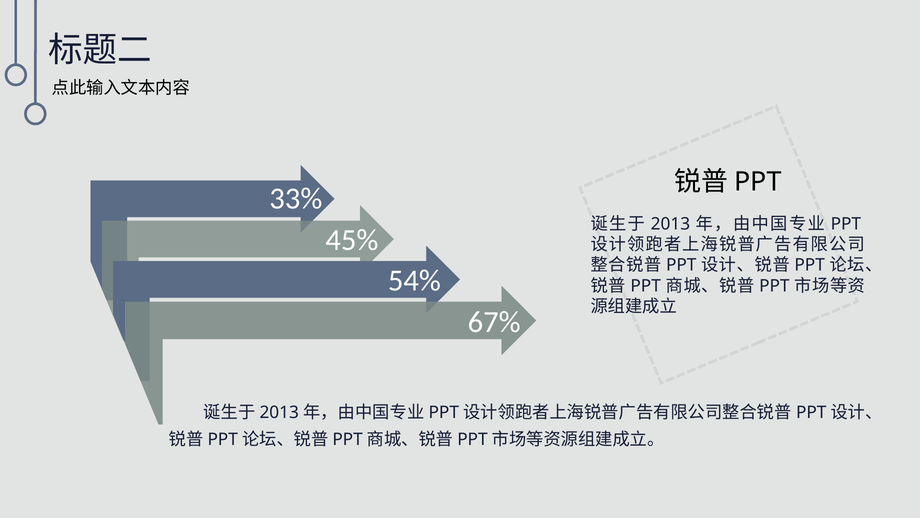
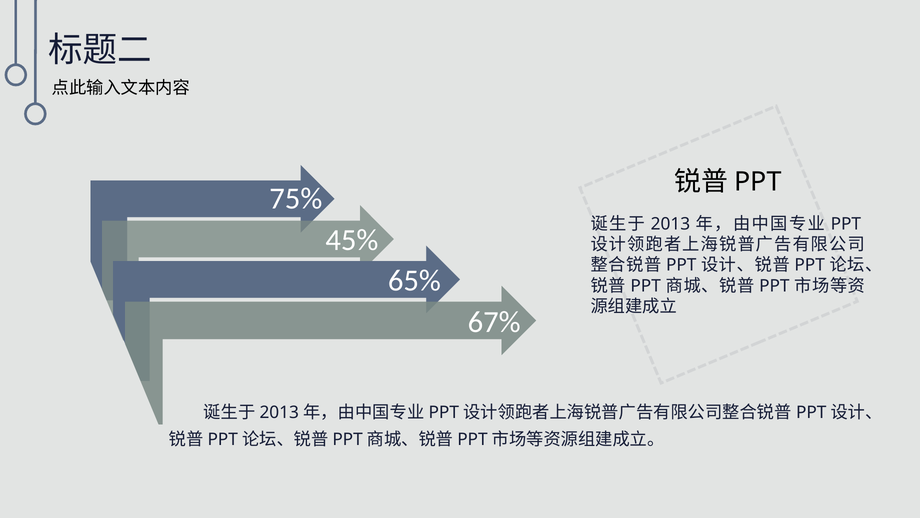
33%: 33% -> 75% (296, 199)
54%: 54% -> 65% (414, 281)
